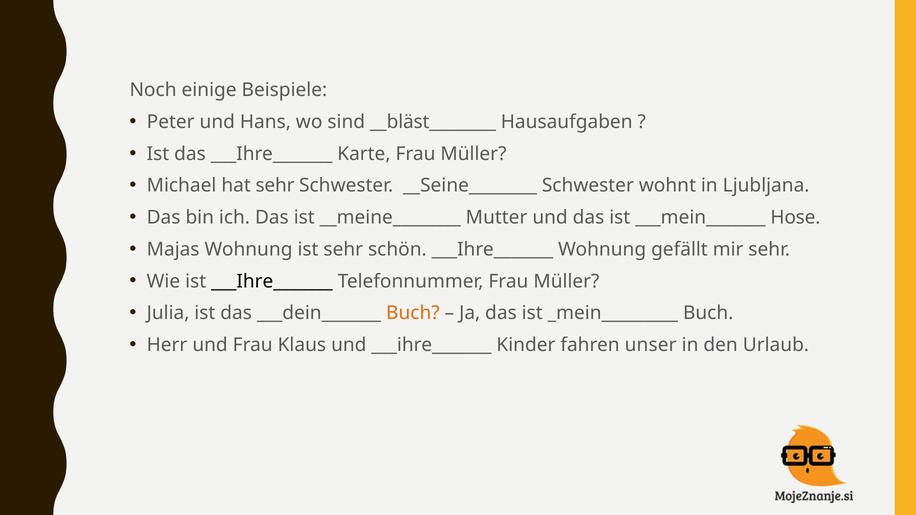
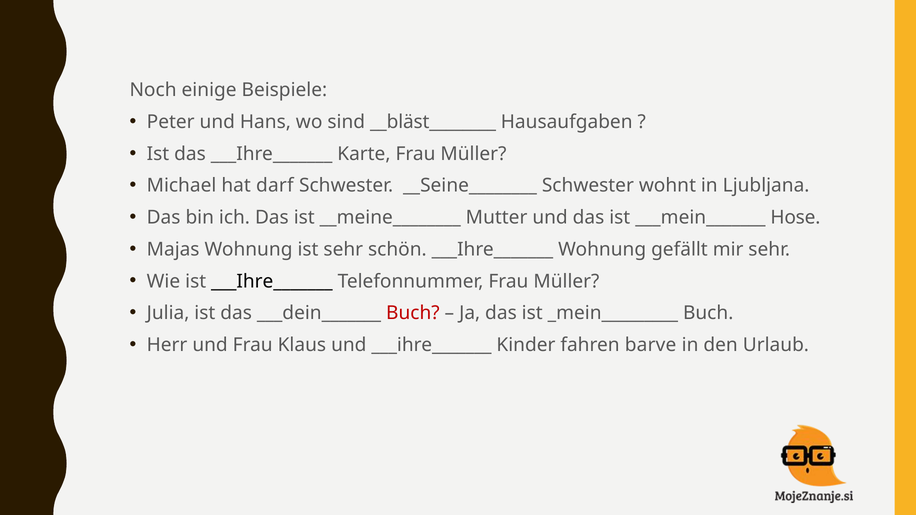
hat sehr: sehr -> darf (275, 186)
Buch colour: orange -> red (413, 313)
unser: unser -> barve (651, 345)
